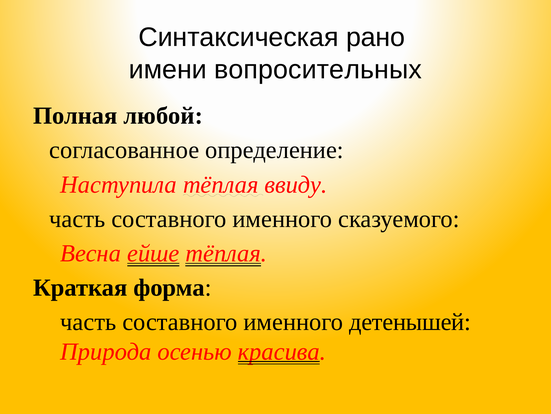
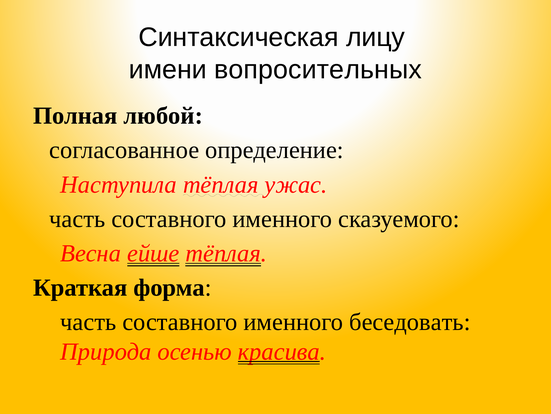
рано: рано -> лицу (376, 37)
ввиду: ввиду -> ужас (296, 184)
детенышей: детенышей -> беседовать (410, 322)
